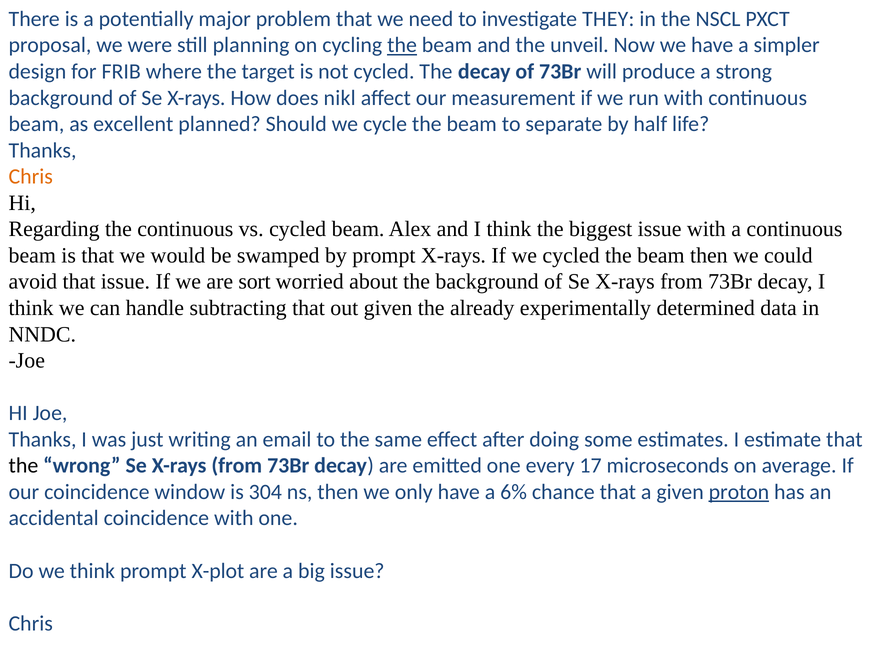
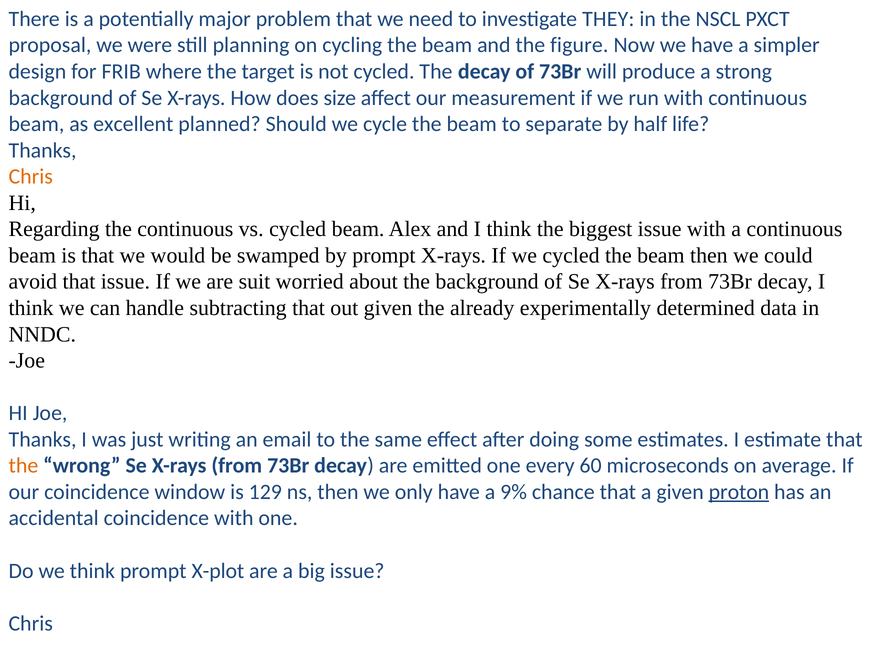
the underline: present -> none (402, 45)
unveil: unveil -> figure (579, 45)
nikl: nikl -> size (340, 98)
sort: sort -> suit (254, 282)
the colour: black -> orange (23, 466)
17: 17 -> 60 (591, 466)
304: 304 -> 129 (265, 492)
6%: 6% -> 9% (514, 492)
